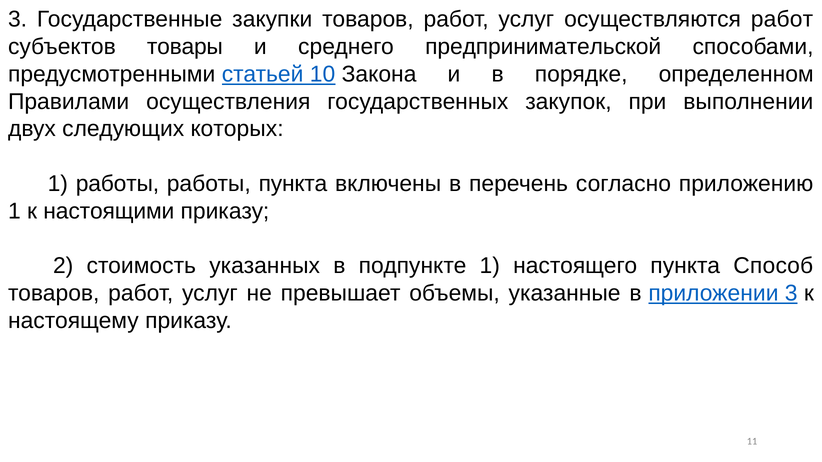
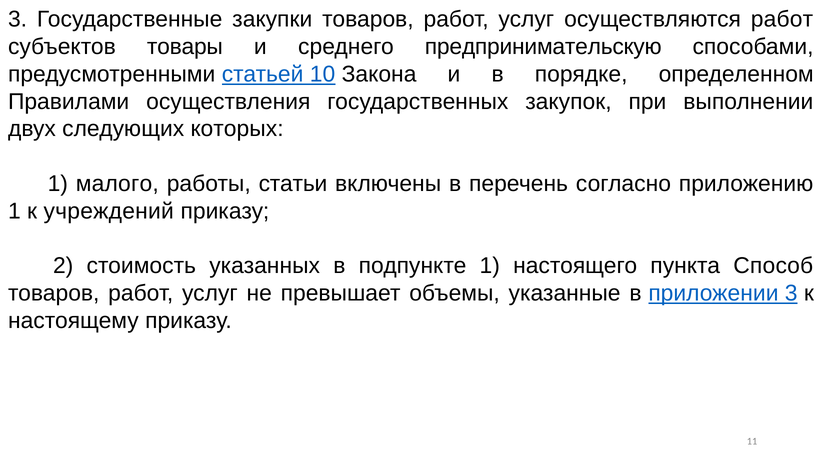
предпринимательской: предпринимательской -> предпринимательскую (543, 47)
1 работы: работы -> малого (117, 184)
работы пункта: пункта -> статьи (293, 184)
настоящими: настоящими -> учреждений (109, 211)
